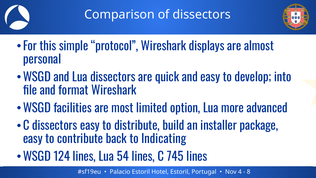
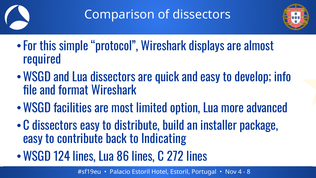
personal: personal -> required (42, 60)
into: into -> info (283, 77)
54: 54 -> 86 (123, 157)
745: 745 -> 272 (175, 157)
